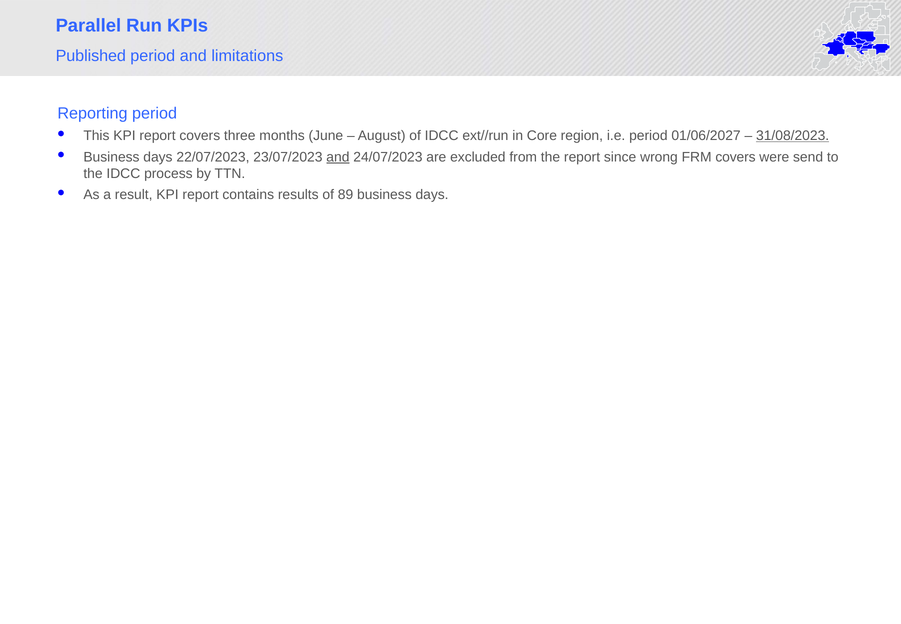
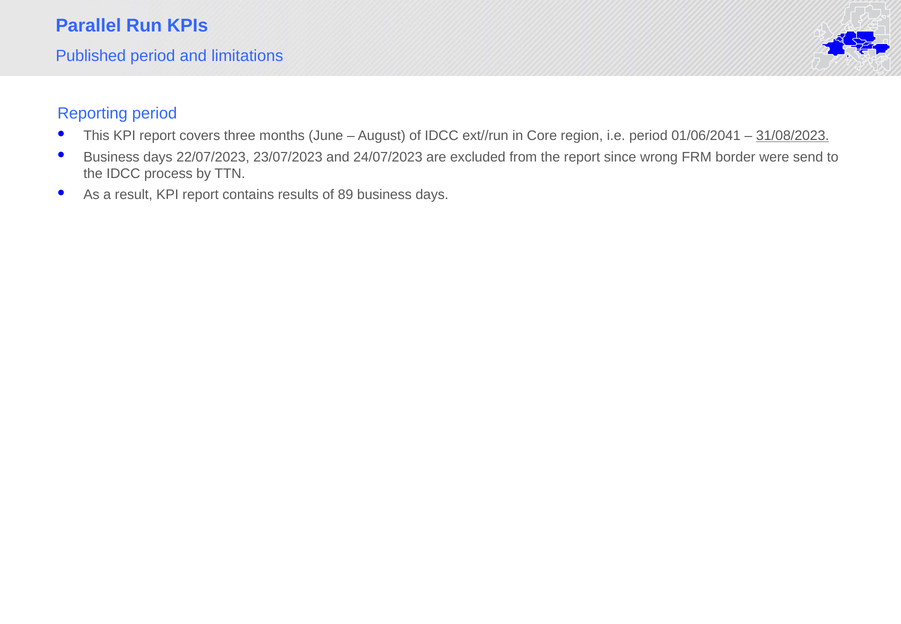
01/06/2027: 01/06/2027 -> 01/06/2041 (706, 136)
and underline: present -> none (338, 157)
FRM covers: covers -> border (735, 157)
